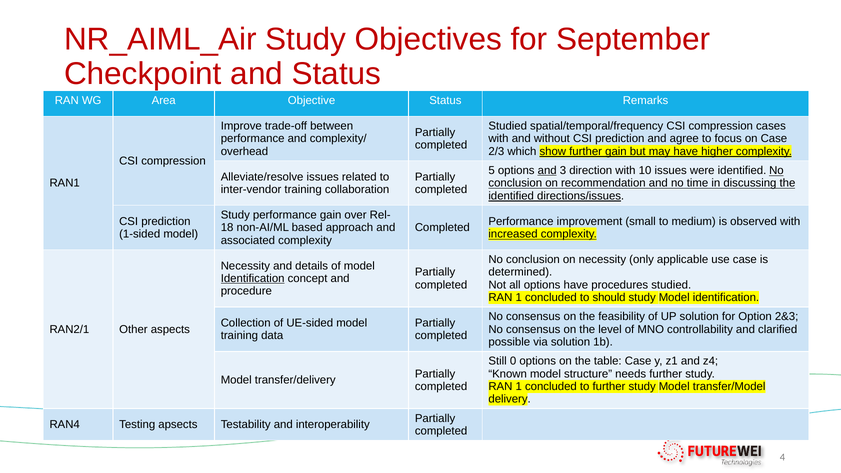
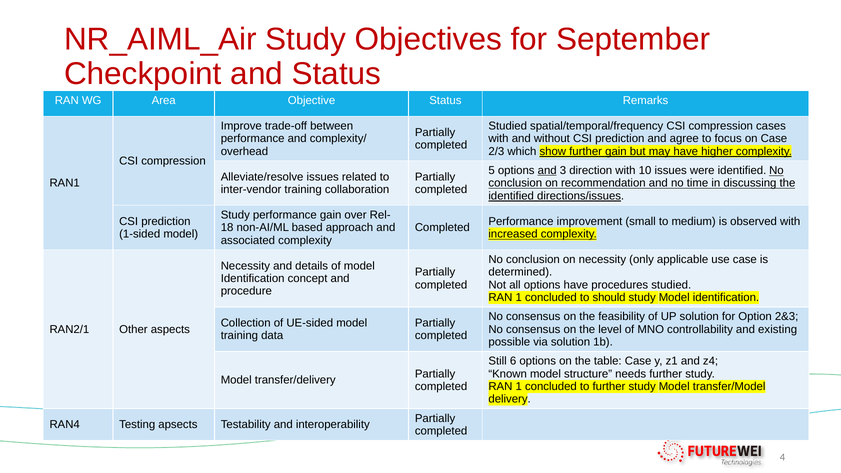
Identification underline: present -> none (253, 279)
clarified: clarified -> existing (778, 329)
0: 0 -> 6 (513, 361)
